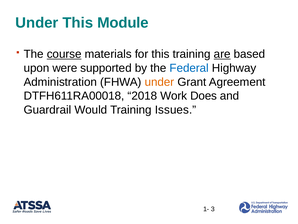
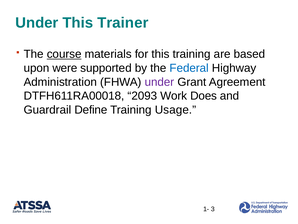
Module: Module -> Trainer (123, 23)
are underline: present -> none (222, 54)
under colour: orange -> purple (159, 82)
2018: 2018 -> 2093 (142, 96)
Would: Would -> Define (91, 110)
Issues: Issues -> Usage (176, 110)
